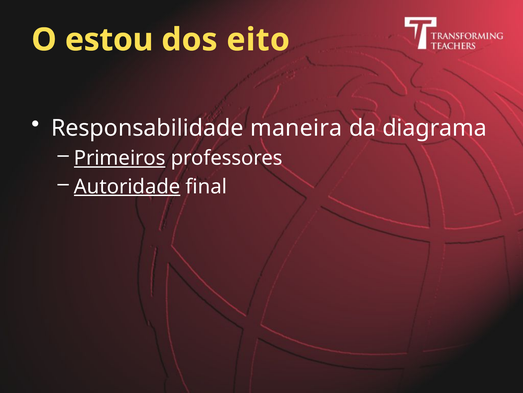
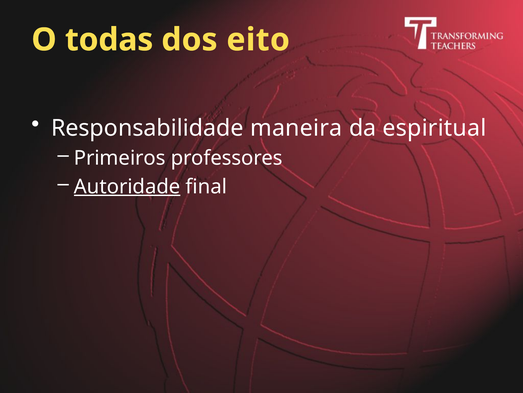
estou: estou -> todas (109, 40)
diagrama: diagrama -> espiritual (434, 128)
Primeiros underline: present -> none (120, 158)
